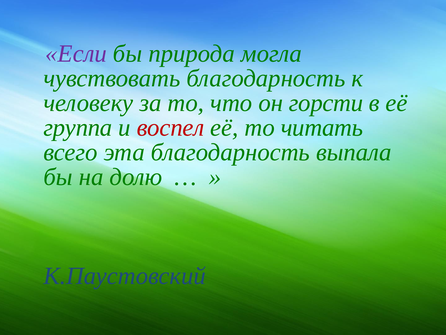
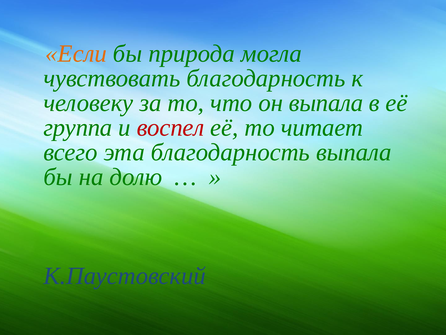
Если colour: purple -> orange (76, 53)
он горсти: горсти -> выпала (326, 103)
читать: читать -> читает (322, 127)
